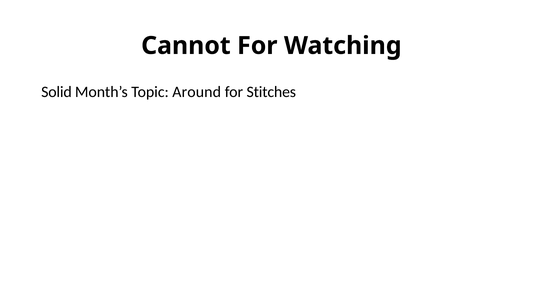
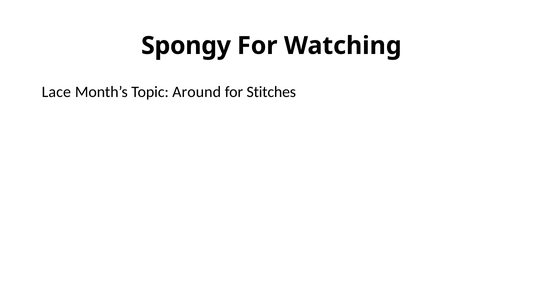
Cannot: Cannot -> Spongy (186, 46)
Solid: Solid -> Lace (56, 92)
